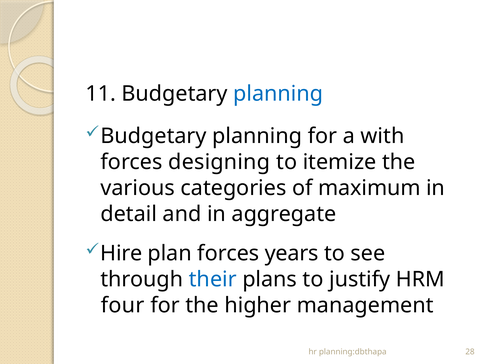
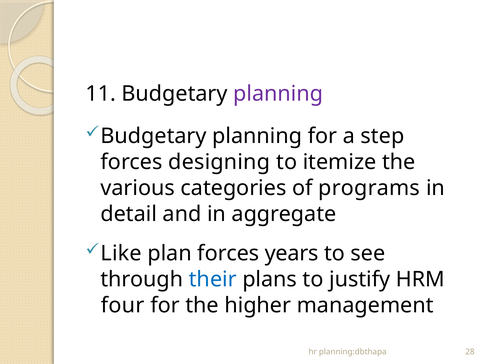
planning colour: blue -> purple (278, 94)
with: with -> step (383, 136)
maximum: maximum -> programs (369, 188)
Hire: Hire -> Like (121, 254)
